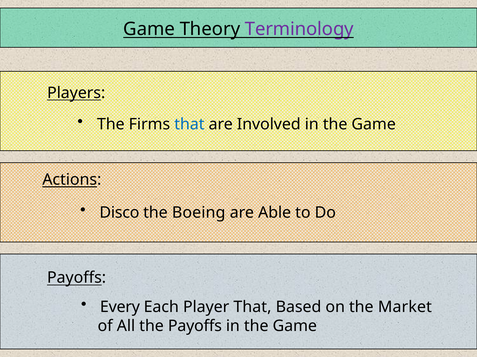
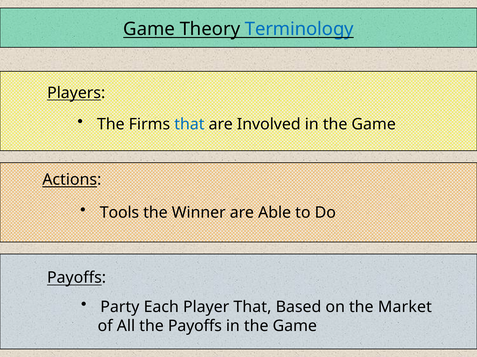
Terminology colour: purple -> blue (299, 29)
Disco: Disco -> Tools (119, 213)
Boeing: Boeing -> Winner (199, 213)
Every: Every -> Party (120, 307)
